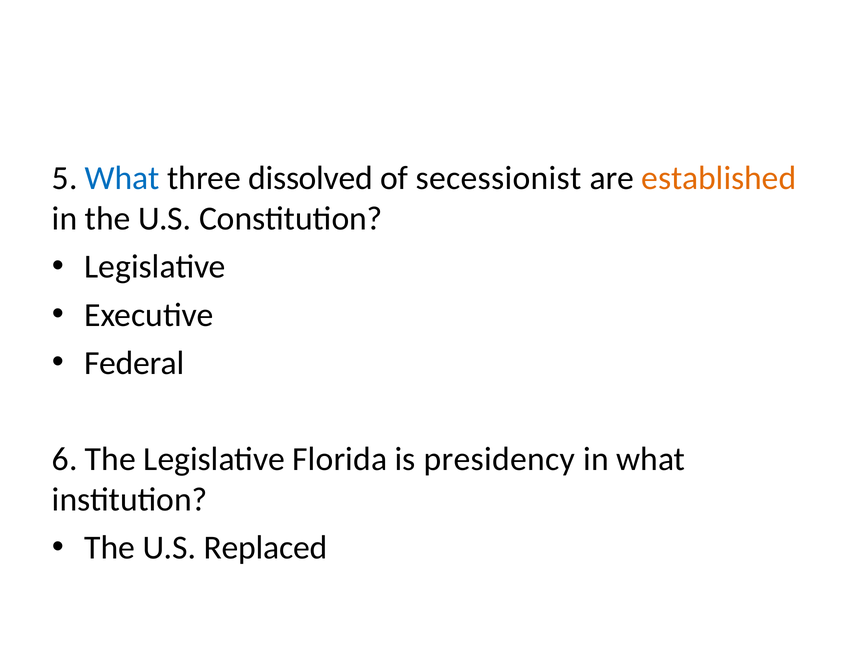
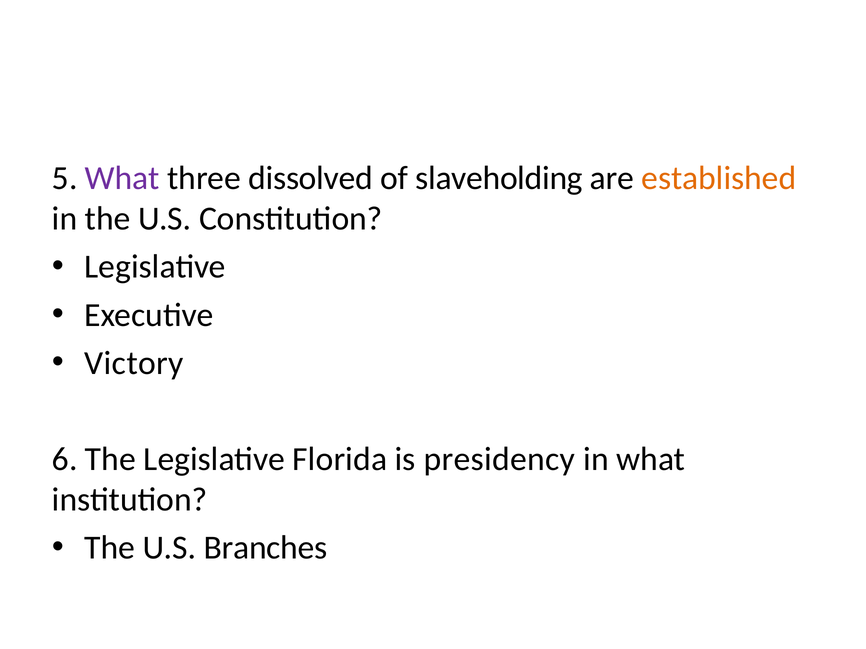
What colour: blue -> purple (122, 178)
secessionist: secessionist -> slaveholding (499, 178)
Federal: Federal -> Victory (134, 363)
Replaced: Replaced -> Branches (266, 548)
